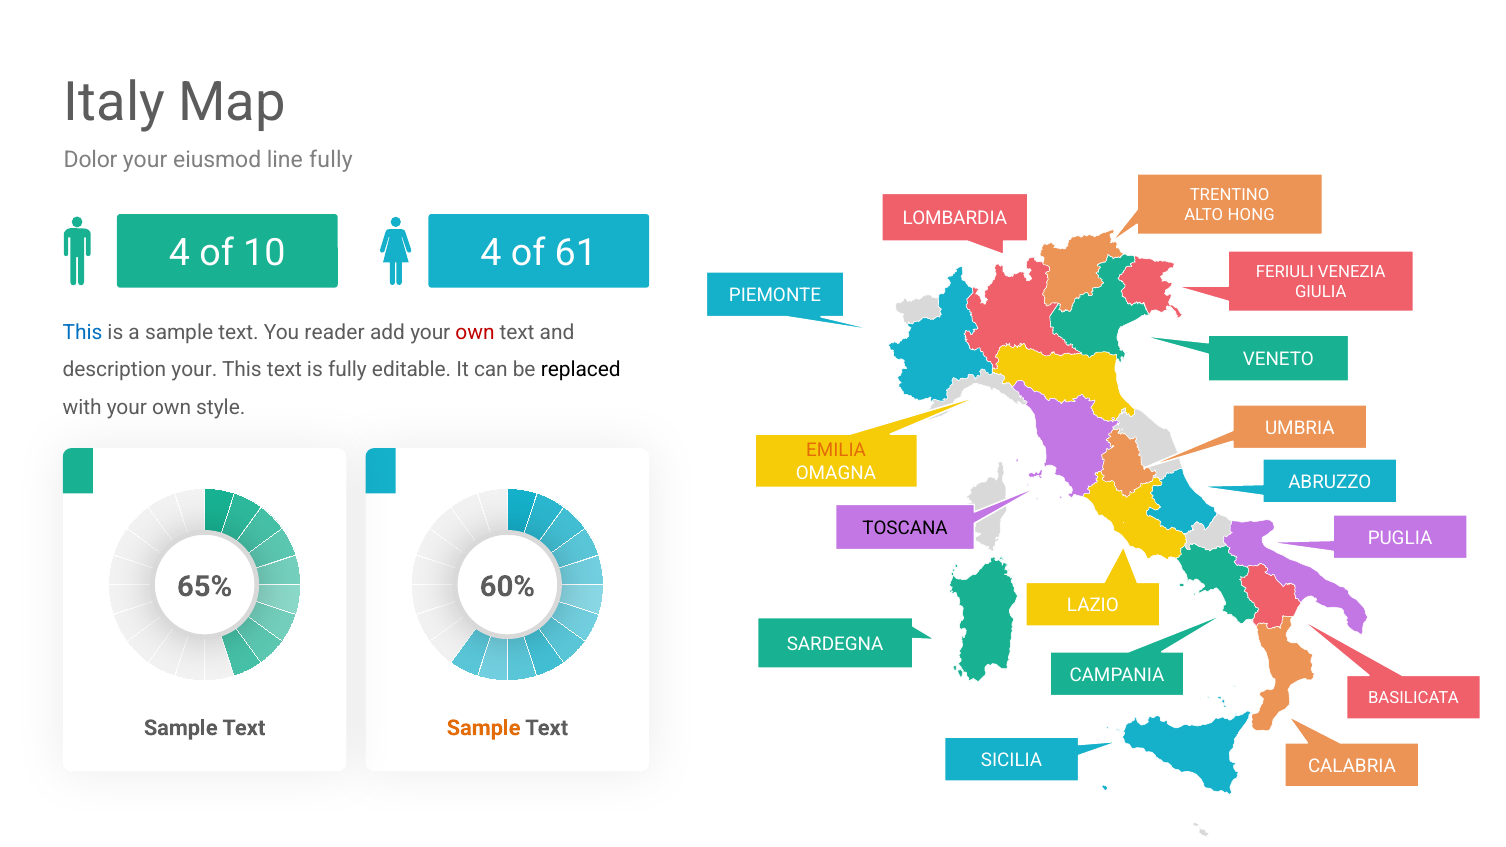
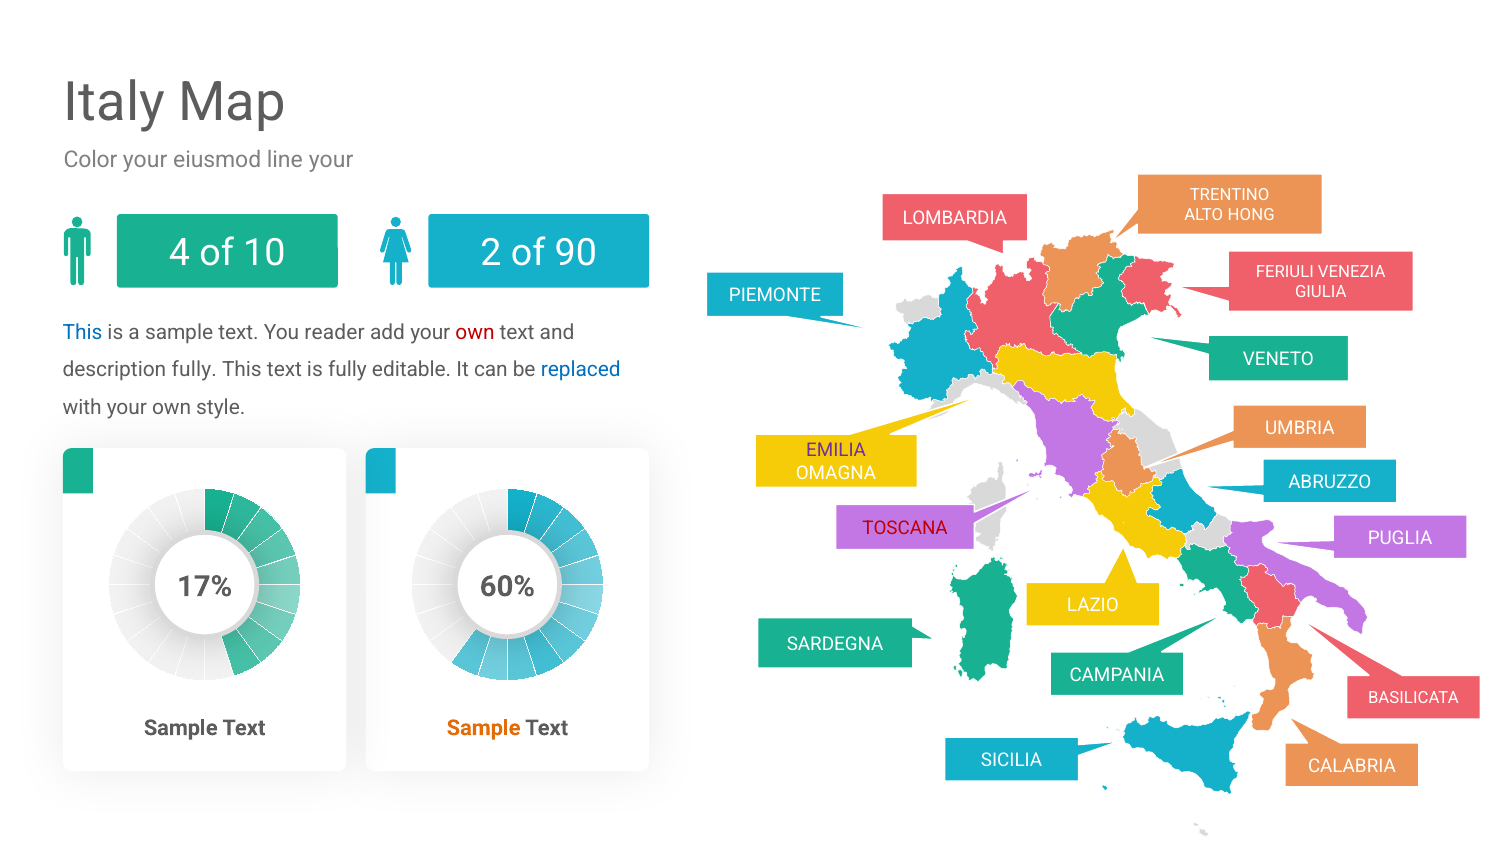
Dolor: Dolor -> Color (91, 160)
line fully: fully -> your (331, 160)
10 4: 4 -> 2 (491, 253)
61: 61 -> 90 (576, 253)
description your: your -> fully (194, 370)
replaced colour: black -> blue (581, 370)
EMILIA colour: orange -> purple (836, 451)
TOSCANA colour: black -> red (905, 529)
65%: 65% -> 17% (205, 587)
